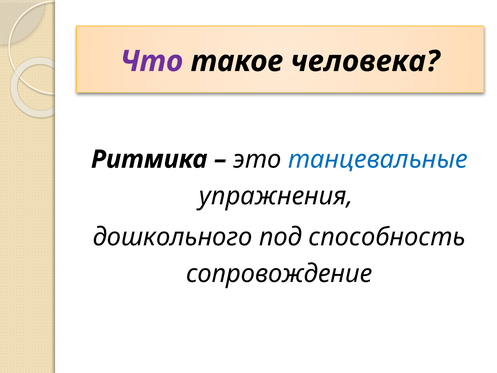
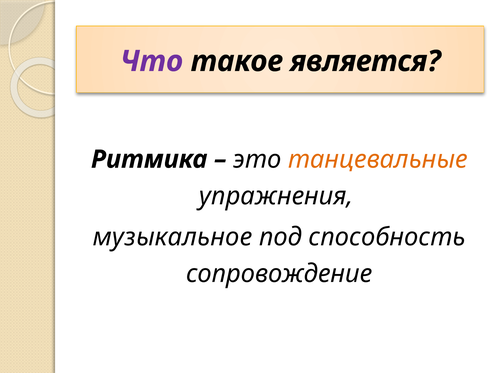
человека: человека -> является (365, 61)
танцевальные colour: blue -> orange (378, 159)
дошкольного: дошкольного -> музыкальное (172, 237)
